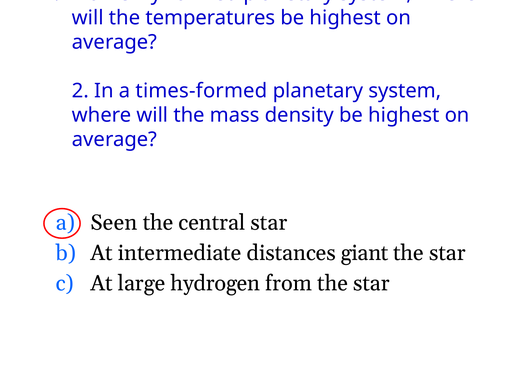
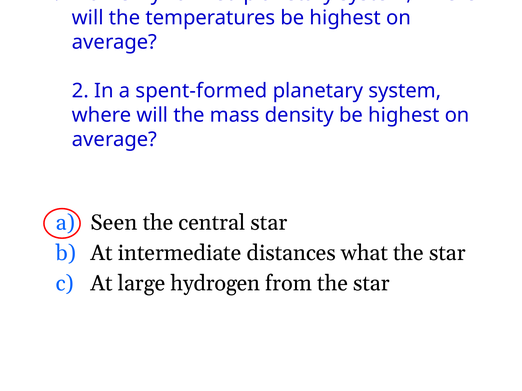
times-formed: times-formed -> spent-formed (201, 91)
giant: giant -> what (365, 253)
